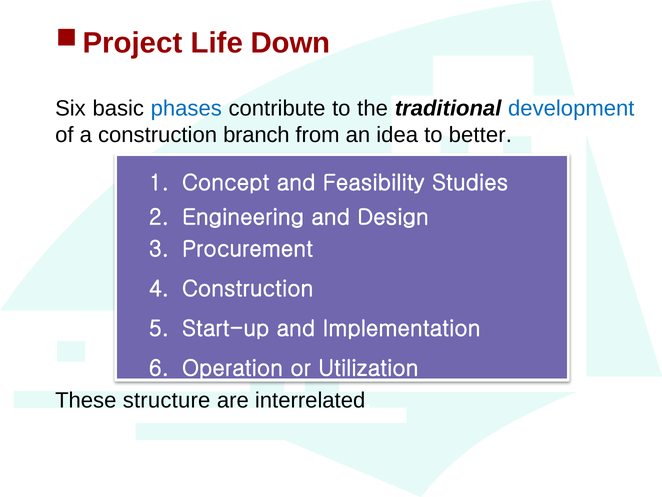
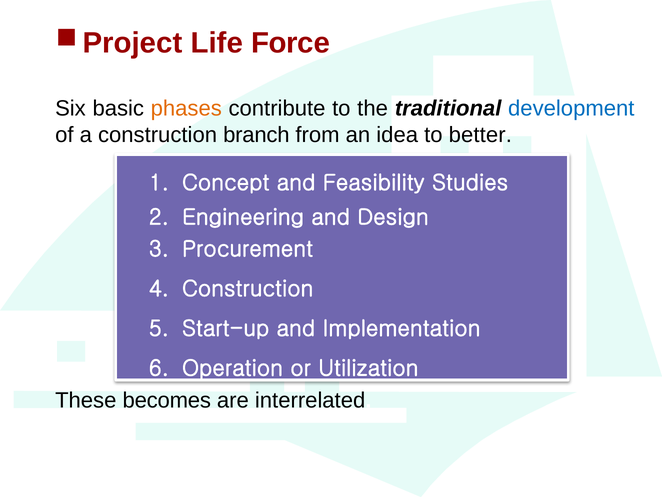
Down: Down -> Force (290, 43)
phases colour: blue -> orange (186, 109)
structure: structure -> becomes (167, 400)
